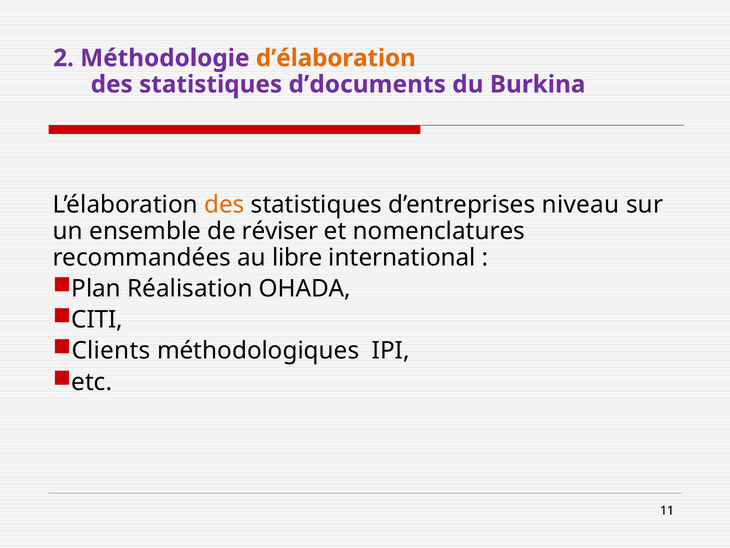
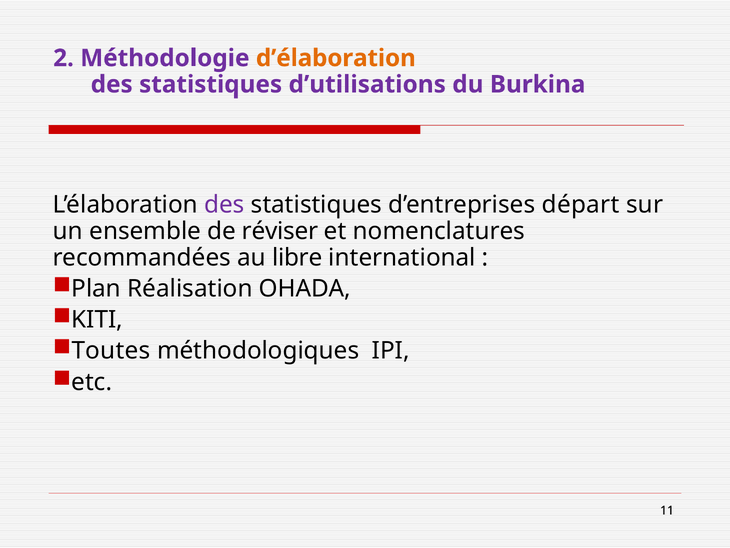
d’documents: d’documents -> d’utilisations (367, 84)
des colour: orange -> purple (224, 205)
niveau: niveau -> départ (581, 205)
CITI: CITI -> KITI (97, 319)
Clients: Clients -> Toutes (111, 351)
